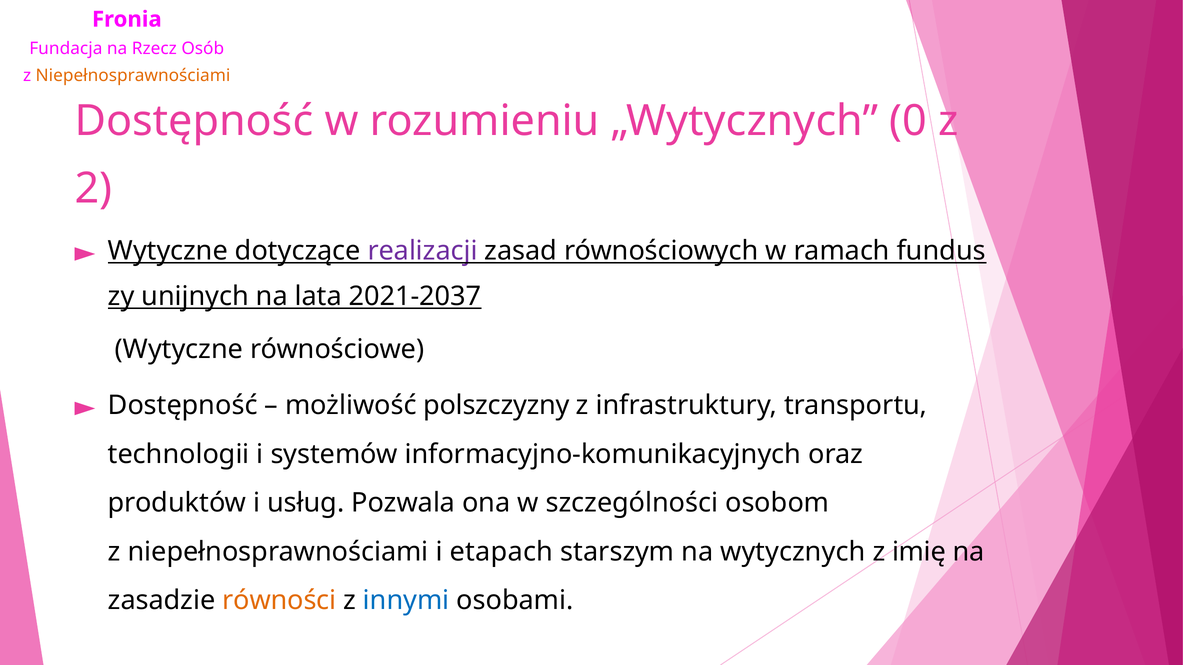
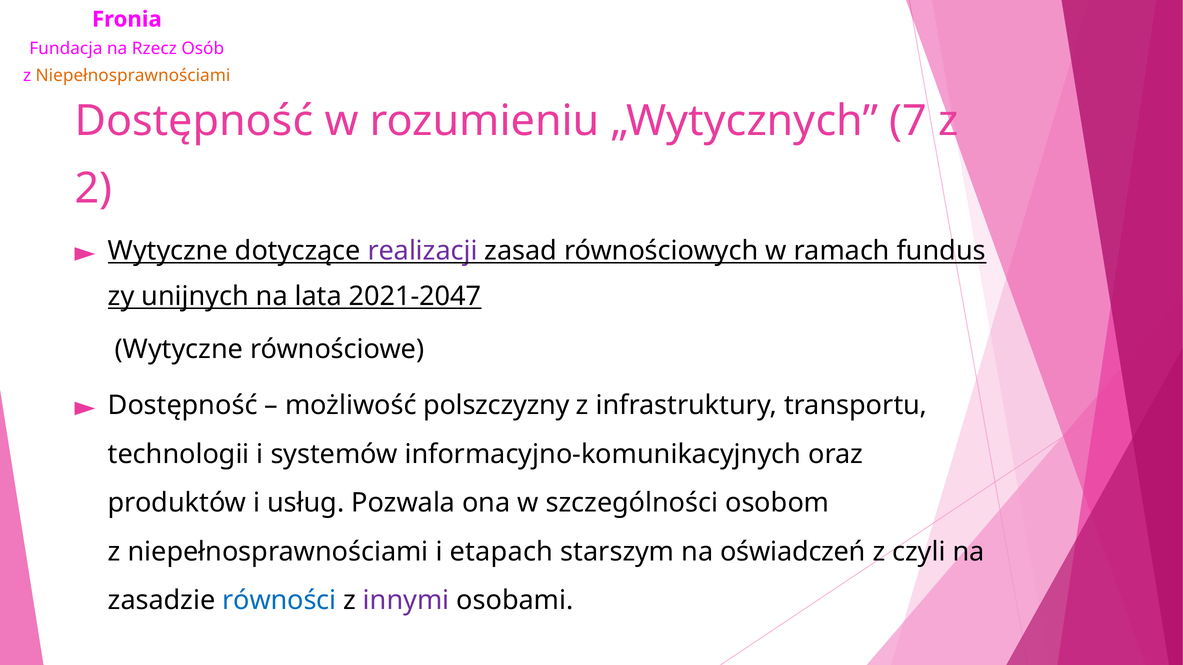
0: 0 -> 7 (908, 121)
2021-2037: 2021-2037 -> 2021-2047 (415, 296)
wytycznych: wytycznych -> oświadczeń (793, 552)
imię: imię -> czyli (919, 552)
równości colour: orange -> blue (279, 601)
innymi colour: blue -> purple (406, 601)
